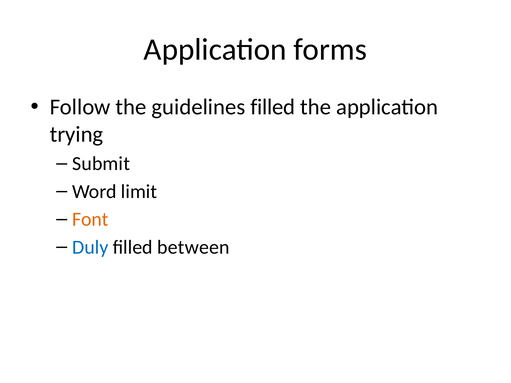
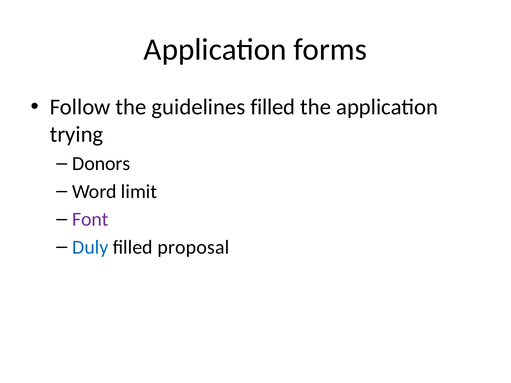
Submit: Submit -> Donors (101, 164)
Font colour: orange -> purple (90, 219)
between: between -> proposal (193, 247)
